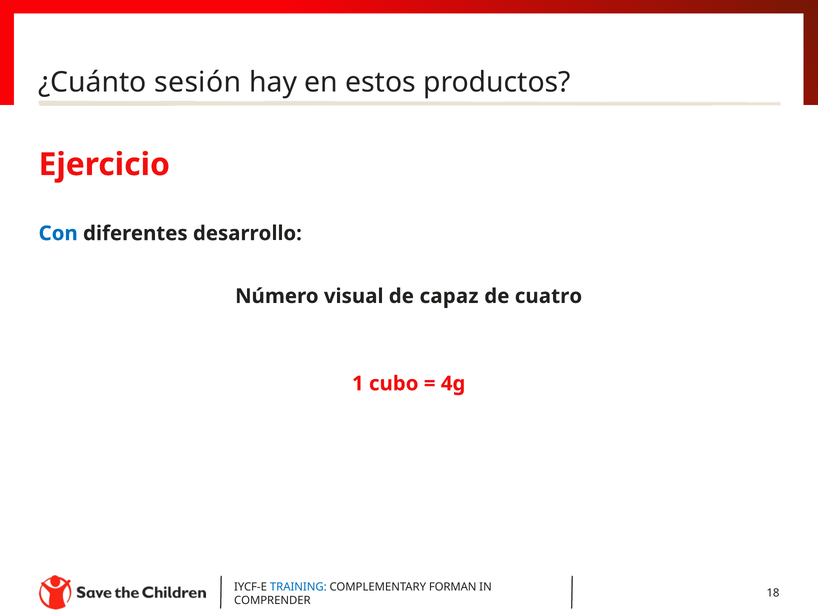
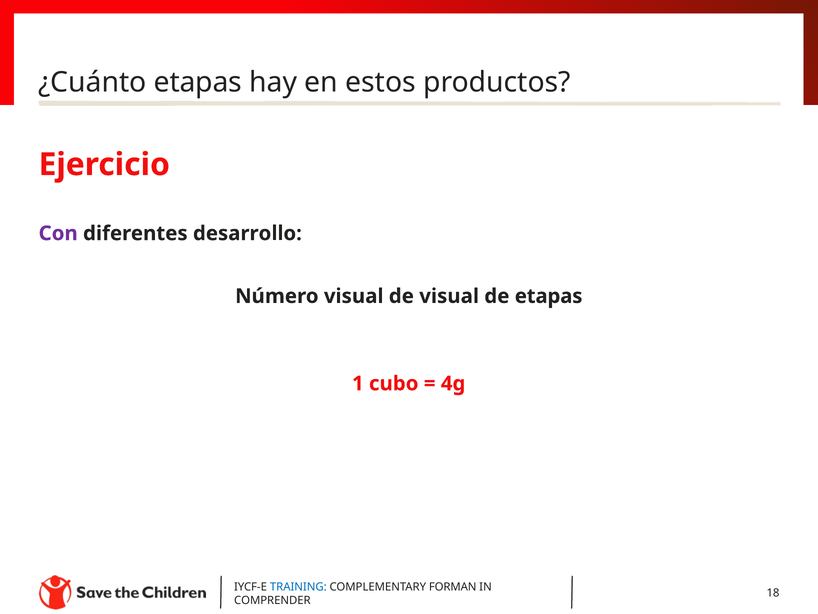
¿Cuánto sesión: sesión -> etapas (198, 82)
Con colour: blue -> purple (58, 233)
de capaz: capaz -> visual (449, 296)
de cuatro: cuatro -> etapas (549, 296)
